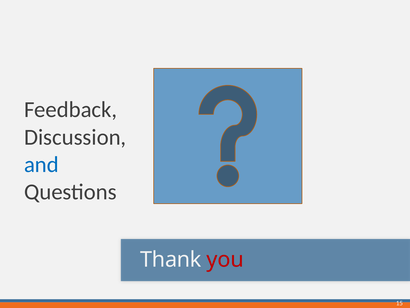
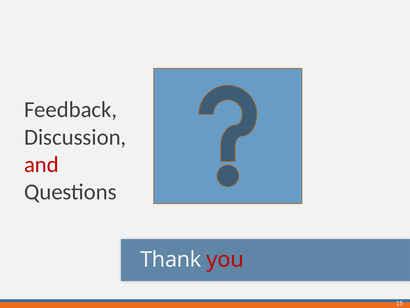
and colour: blue -> red (41, 164)
